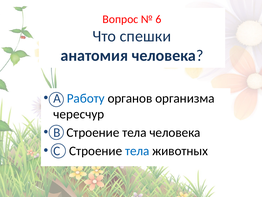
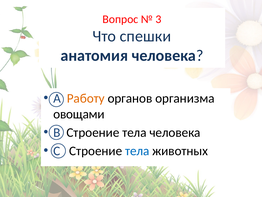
6: 6 -> 3 (158, 19)
Работу colour: blue -> orange (86, 98)
чересчур: чересчур -> овощами (79, 114)
